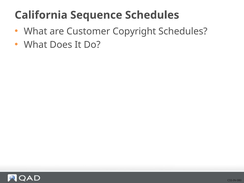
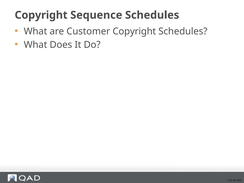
California: California -> Copyright (41, 15)
